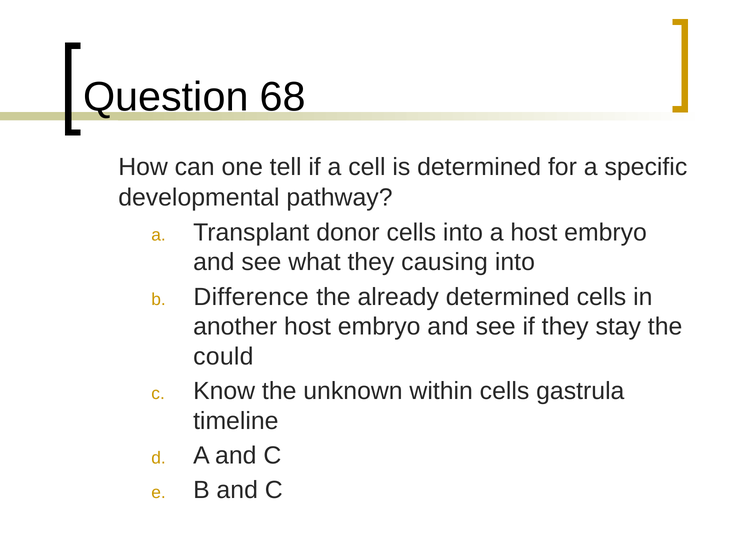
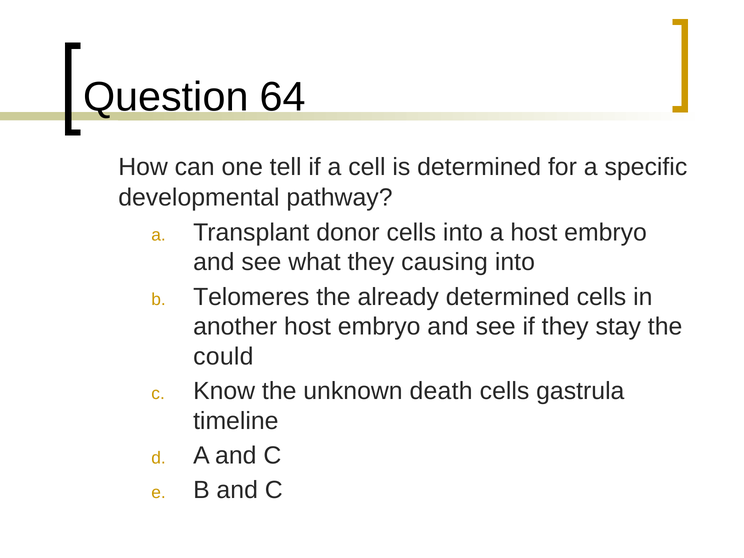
68: 68 -> 64 (283, 97)
Difference: Difference -> Telomeres (251, 297)
within: within -> death (441, 391)
